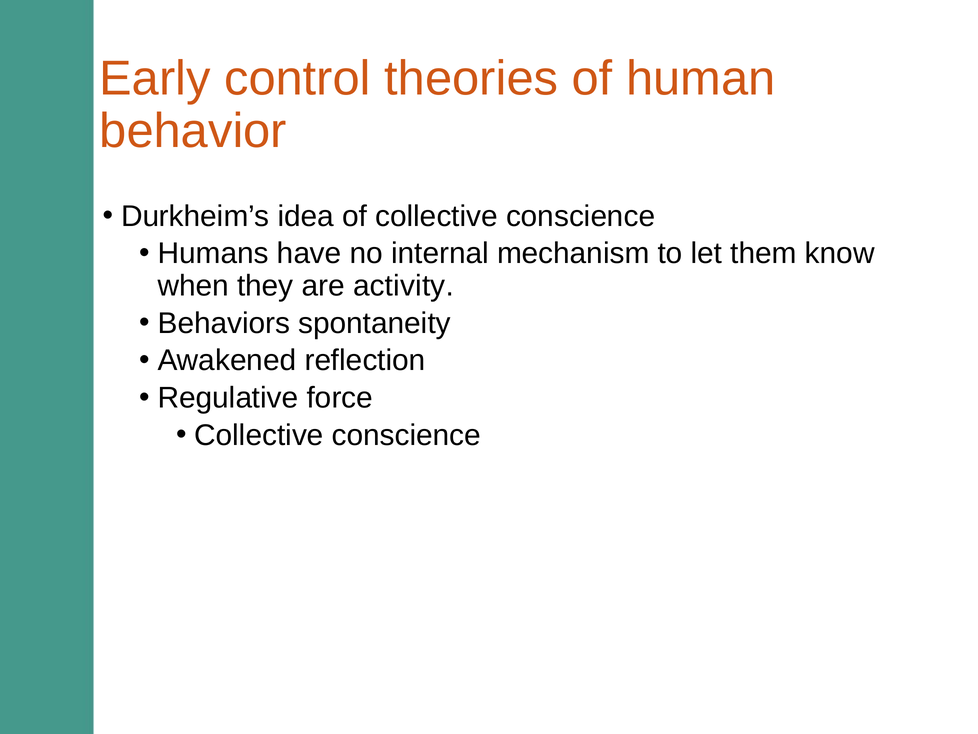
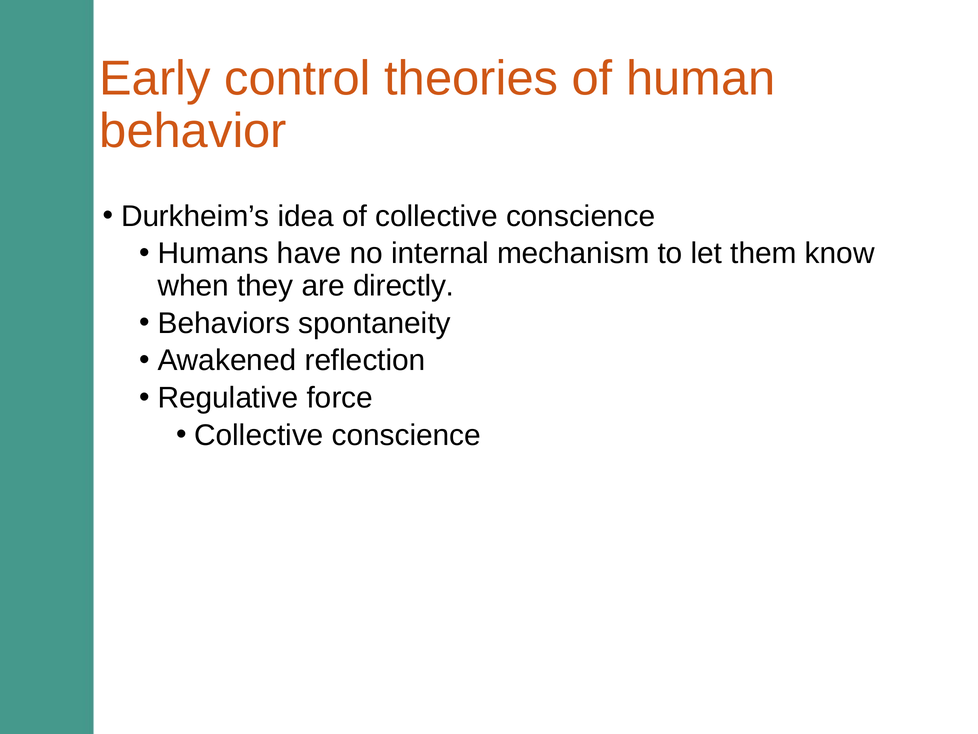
activity: activity -> directly (404, 286)
